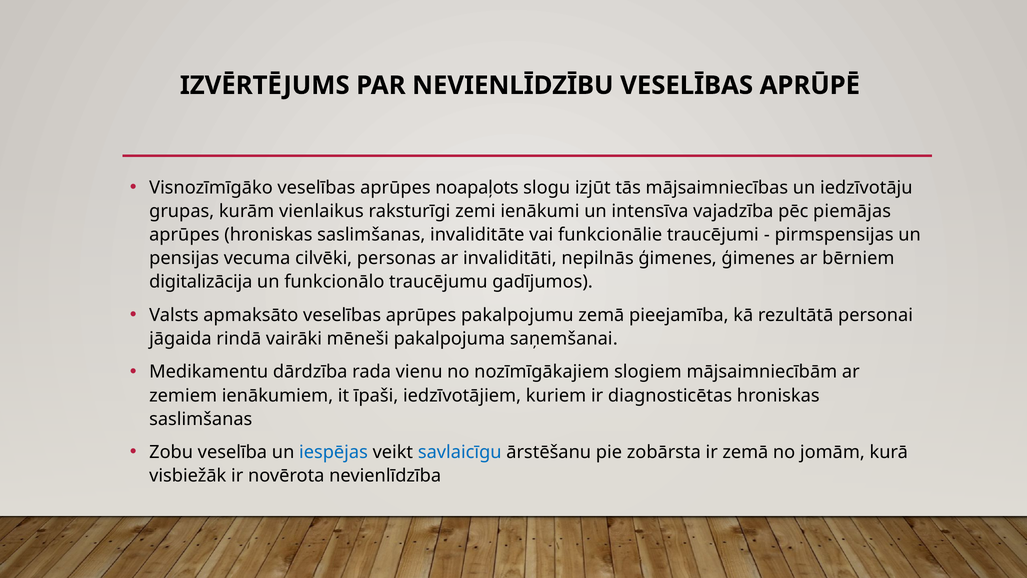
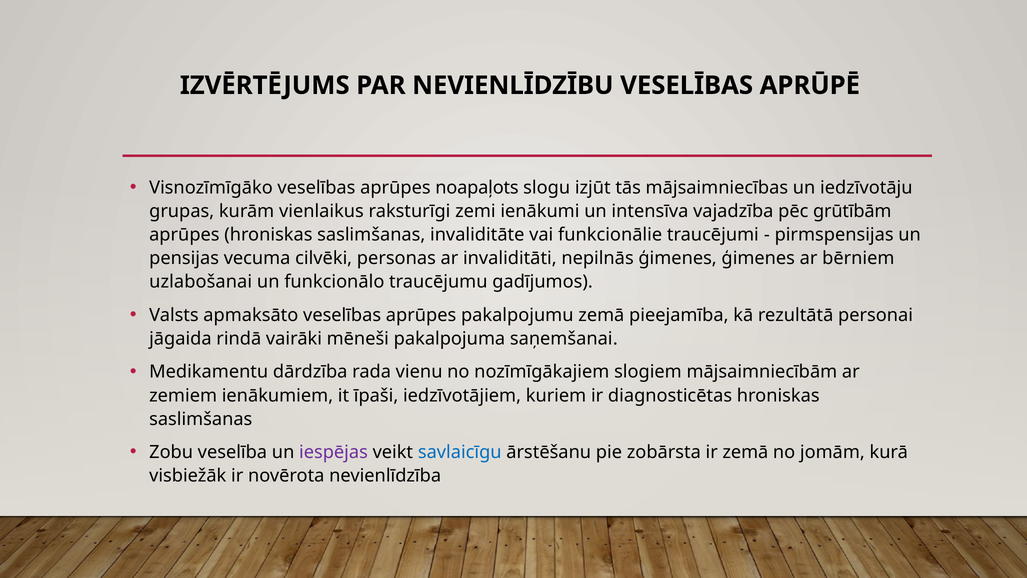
piemājas: piemājas -> grūtībām (852, 211)
digitalizācija: digitalizācija -> uzlabošanai (201, 282)
iespējas colour: blue -> purple (333, 452)
